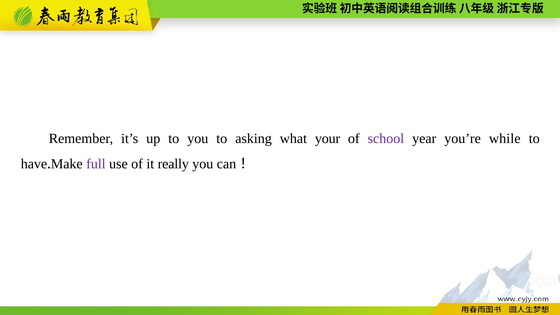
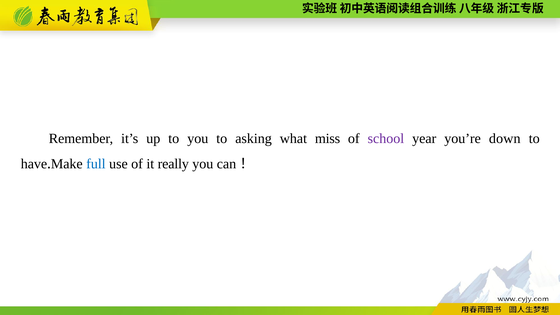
your: your -> miss (328, 139)
while: while -> down (505, 139)
full colour: purple -> blue (96, 164)
